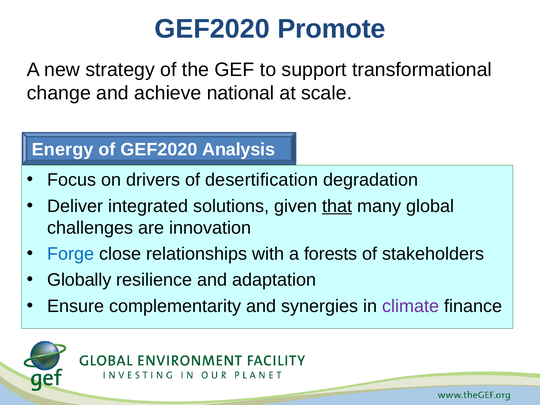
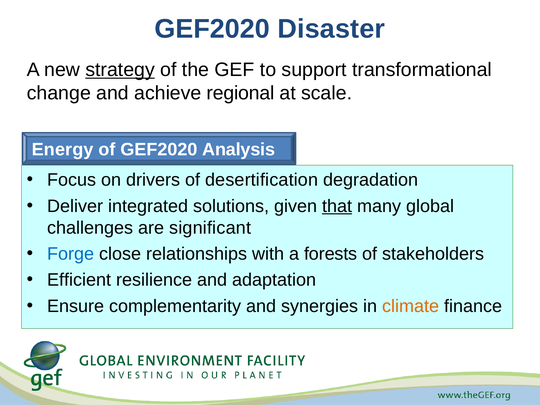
Promote: Promote -> Disaster (331, 29)
strategy underline: none -> present (120, 70)
national: national -> regional (241, 93)
innovation: innovation -> significant (210, 228)
Globally: Globally -> Efficient (79, 280)
climate colour: purple -> orange (411, 306)
